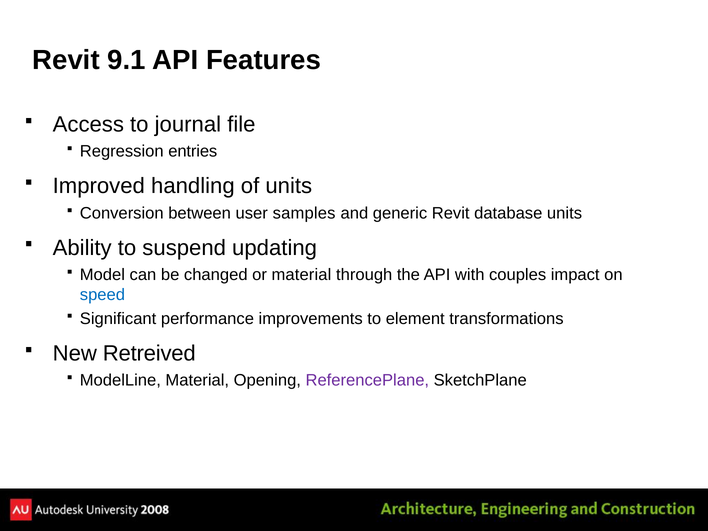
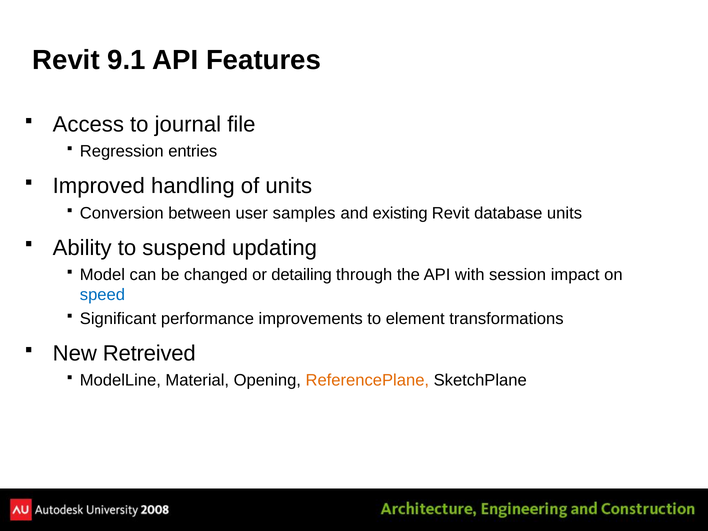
generic: generic -> existing (400, 213)
or material: material -> detailing (302, 275)
couples: couples -> session (518, 275)
ReferencePlane colour: purple -> orange (367, 380)
